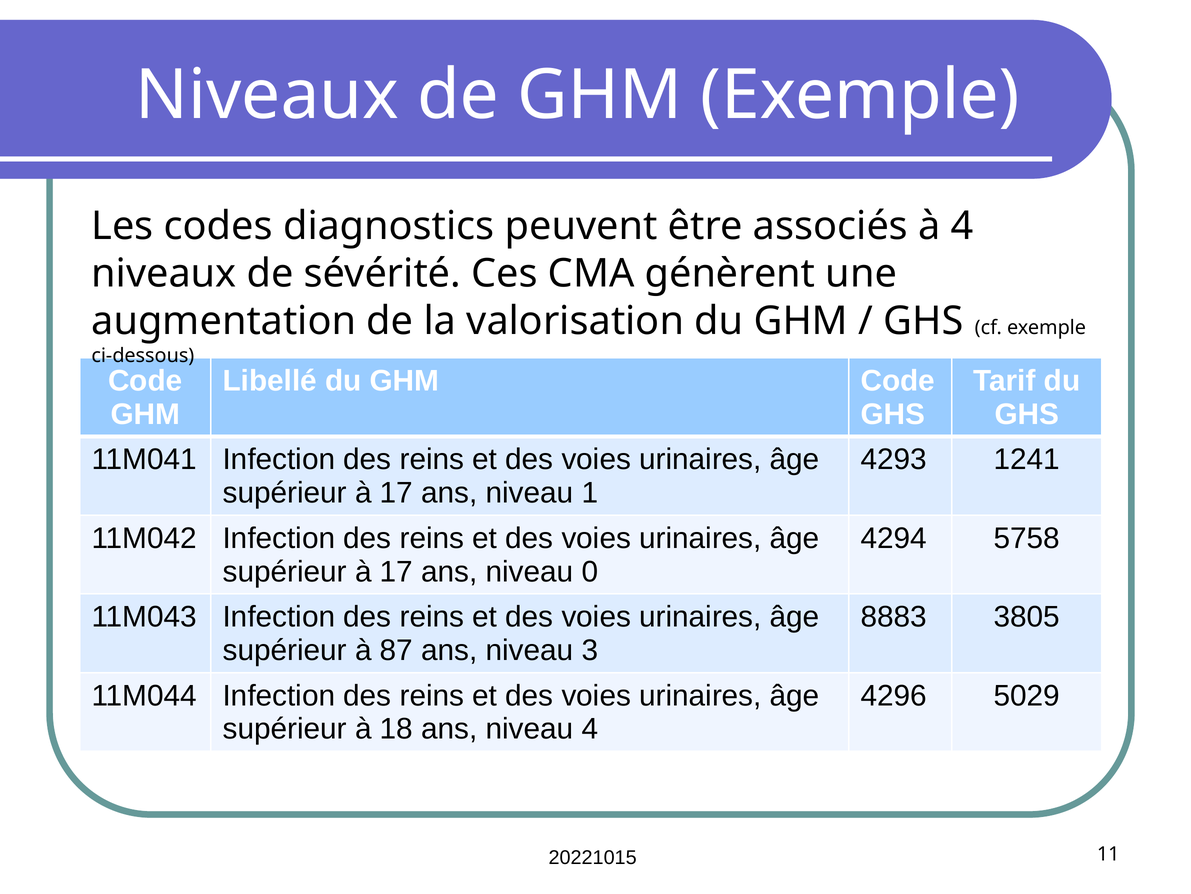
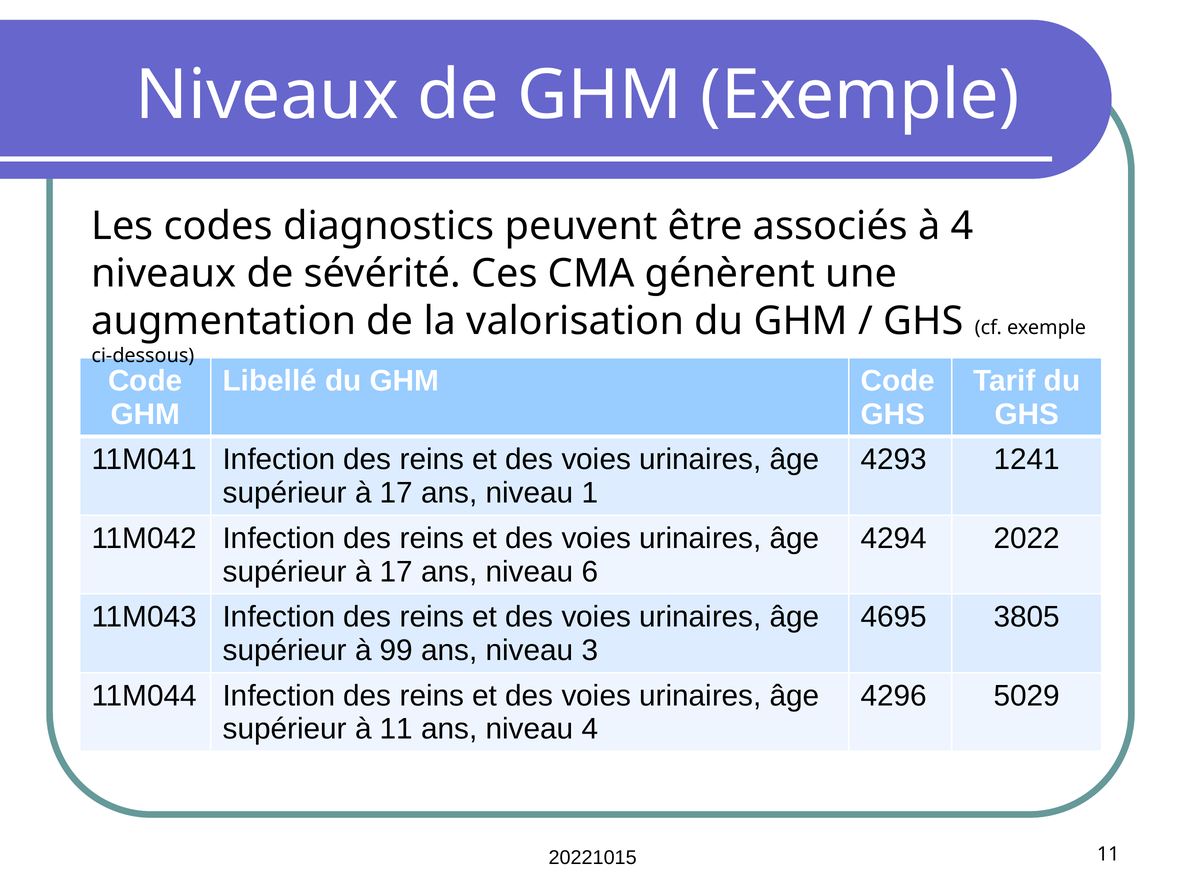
5758: 5758 -> 2022 (1027, 538)
0: 0 -> 6 (590, 571)
8883: 8883 -> 4695 (894, 617)
87: 87 -> 99 (396, 650)
à 18: 18 -> 11 (396, 728)
